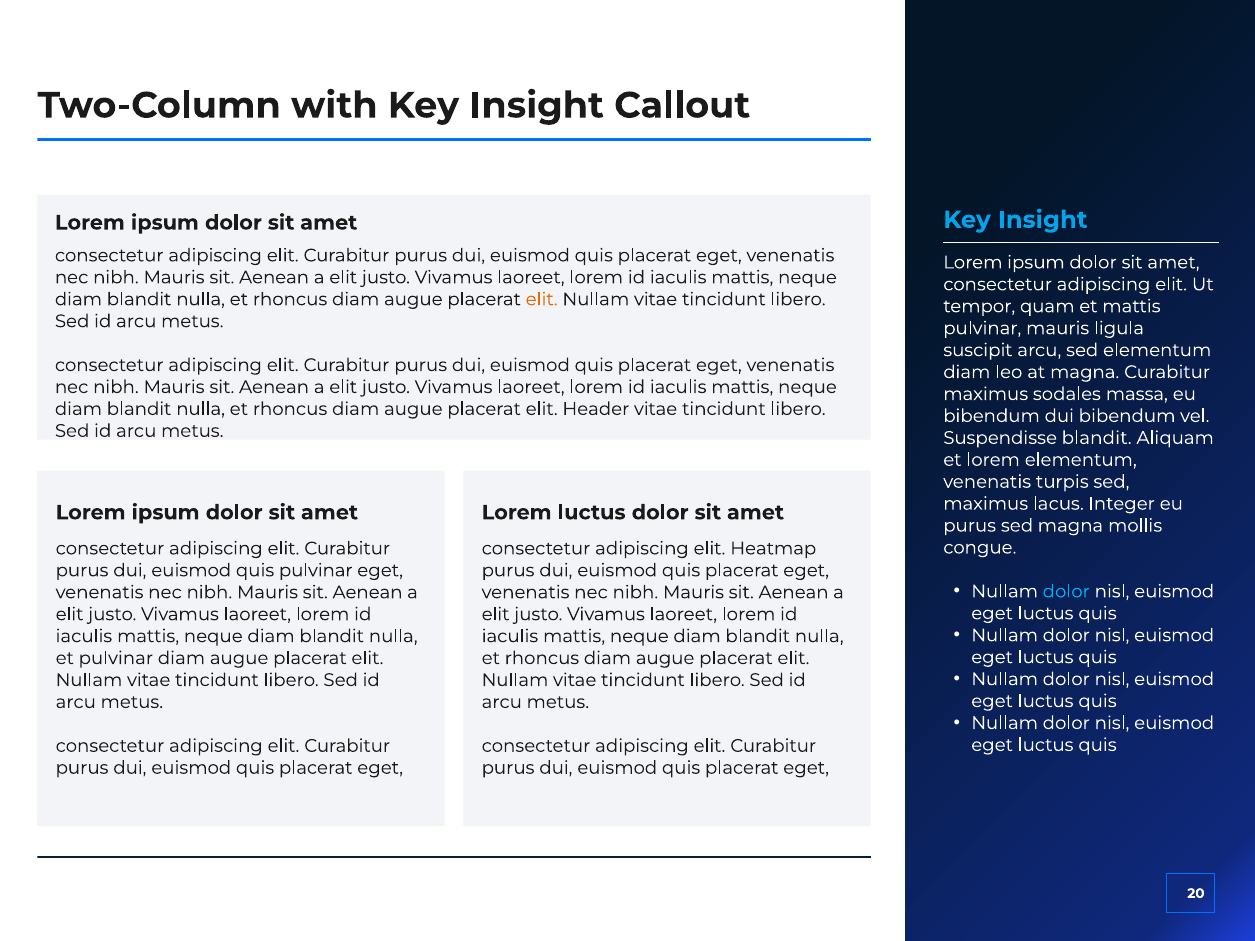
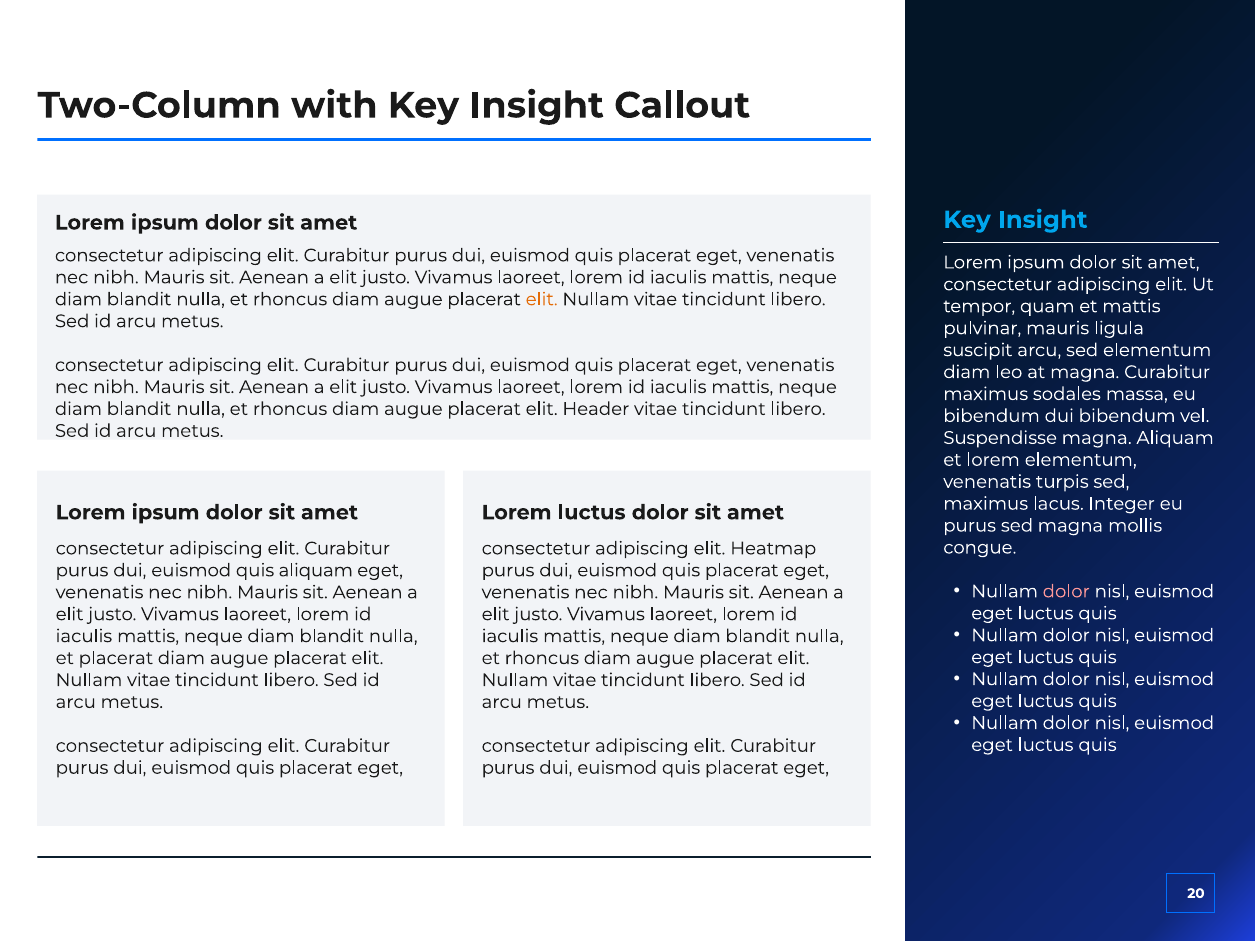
Suspendisse blandit: blandit -> magna (1097, 438)
quis pulvinar: pulvinar -> aliquam (316, 571)
dolor colour: light blue -> pink (1066, 592)
et pulvinar: pulvinar -> placerat (116, 658)
